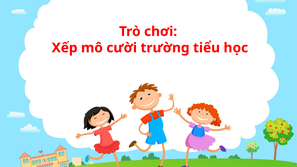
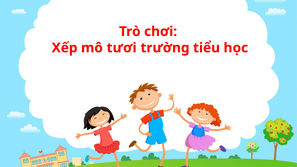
cười: cười -> tươi (122, 48)
